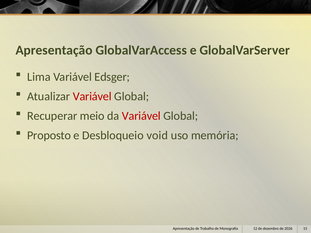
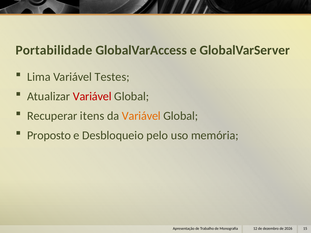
Apresentação: Apresentação -> Portabilidade (54, 50)
Edsger: Edsger -> Testes (112, 77)
meio: meio -> itens (92, 116)
Variável colour: red -> orange (141, 116)
void: void -> pelo (157, 136)
